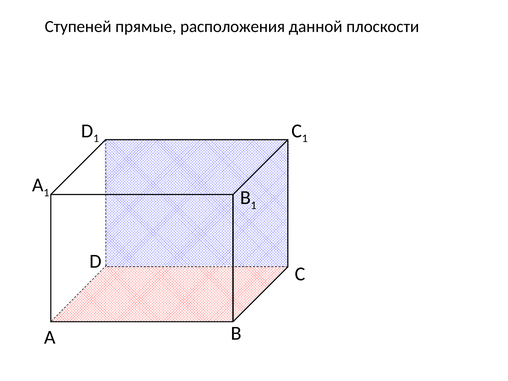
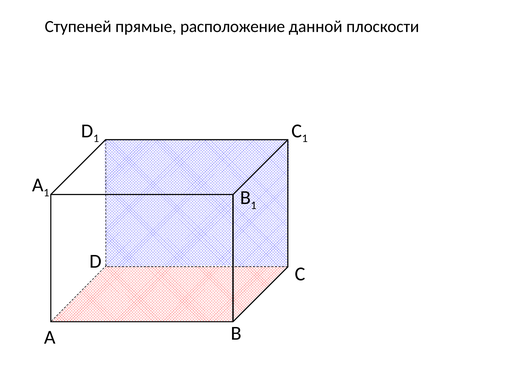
расположения: расположения -> расположение (233, 27)
